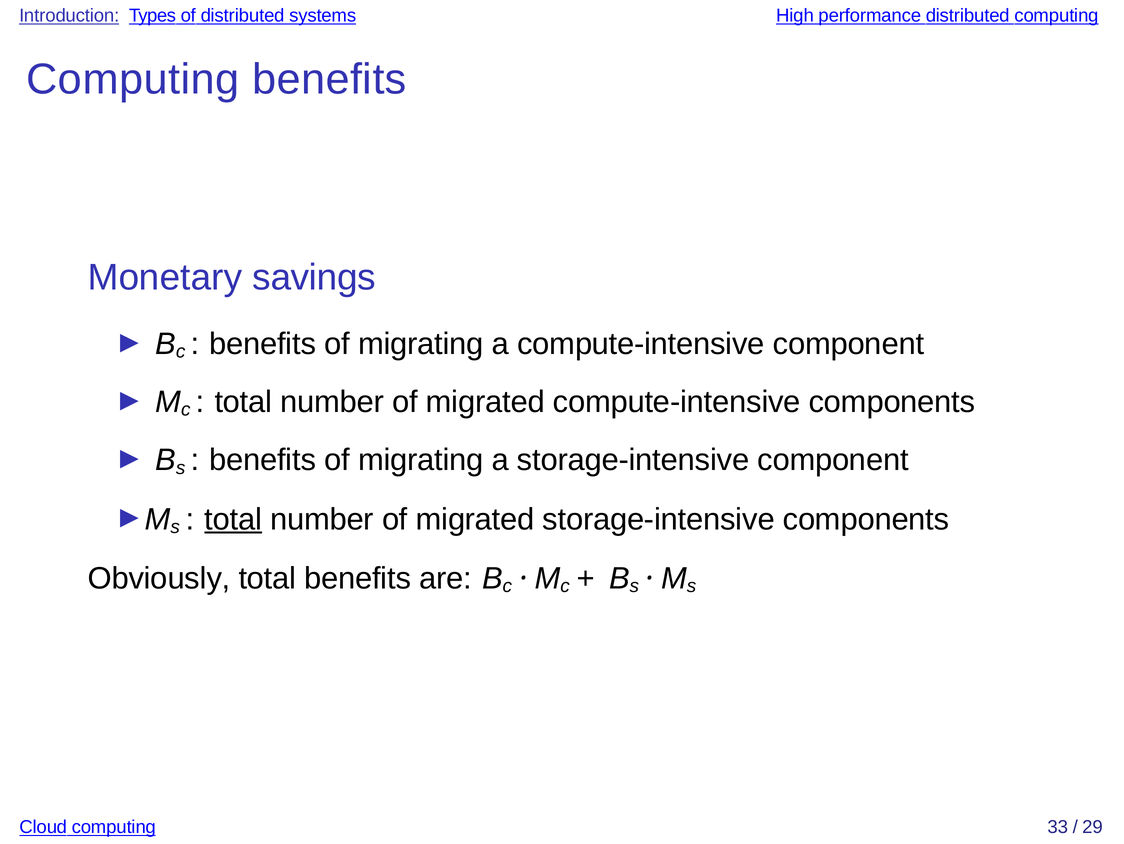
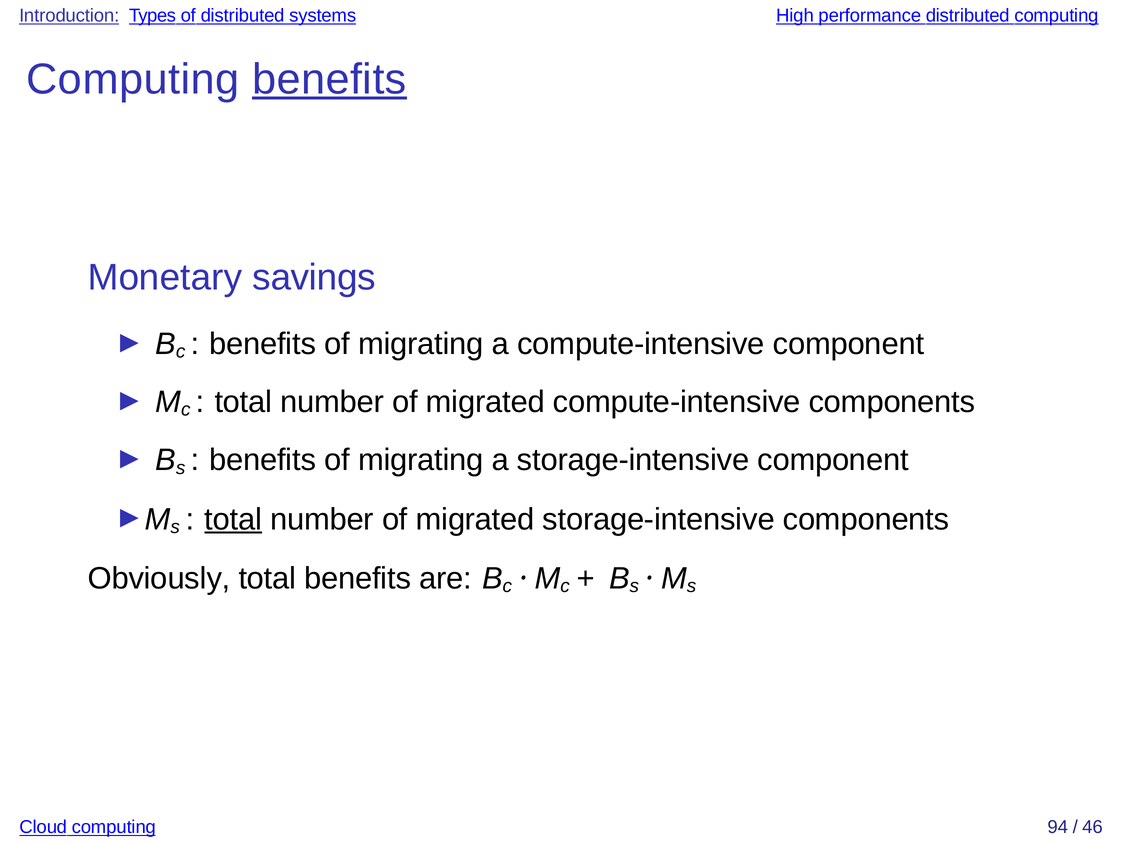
benefits underline: none -> present (329, 79)
33: 33 -> 94 (1058, 827)
29: 29 -> 46 (1092, 827)
